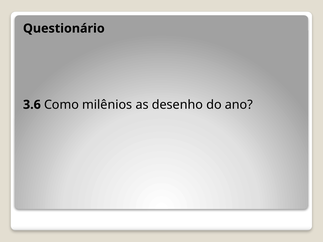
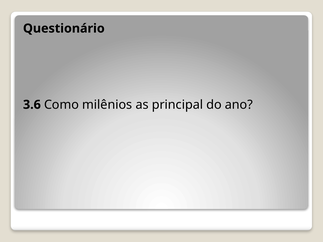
desenho: desenho -> principal (177, 105)
